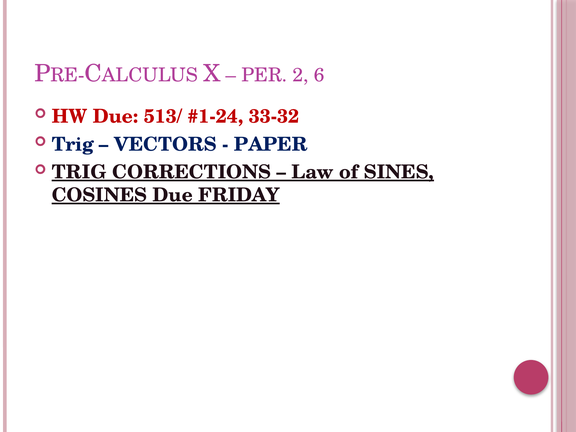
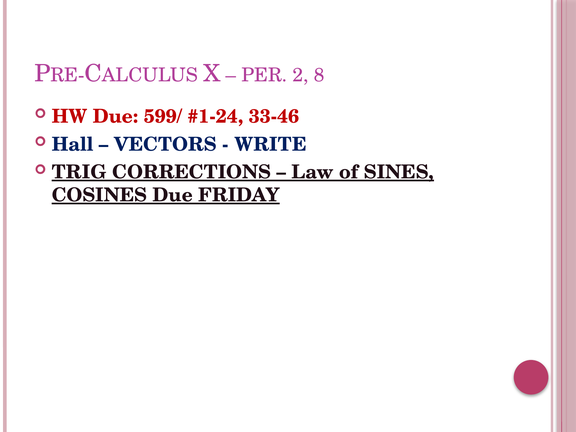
6: 6 -> 8 (319, 75)
513/: 513/ -> 599/ (163, 117)
33-32: 33-32 -> 33-46 (274, 117)
Trig: Trig -> Hall (73, 144)
PAPER: PAPER -> WRITE (270, 144)
